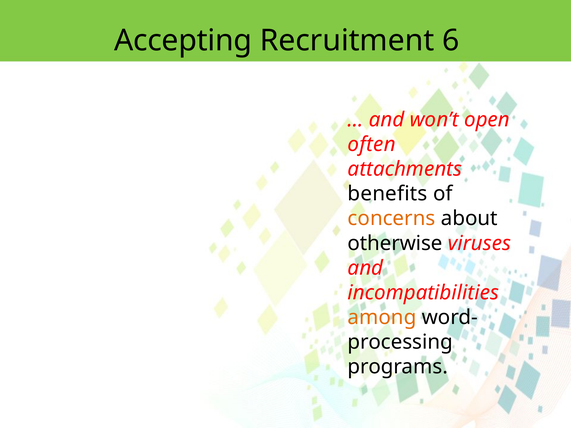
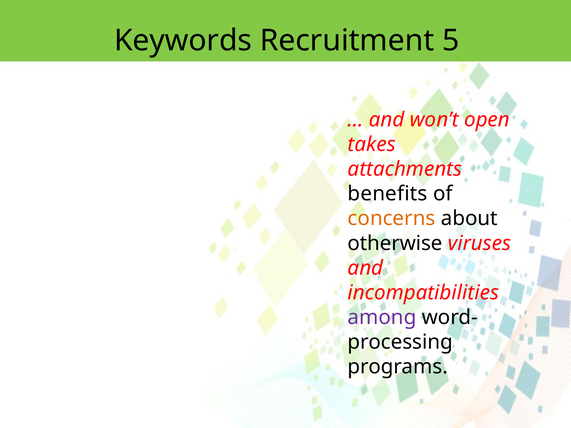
Accepting: Accepting -> Keywords (183, 41)
6: 6 -> 5 (451, 41)
often: often -> takes (372, 144)
among colour: orange -> purple (382, 318)
